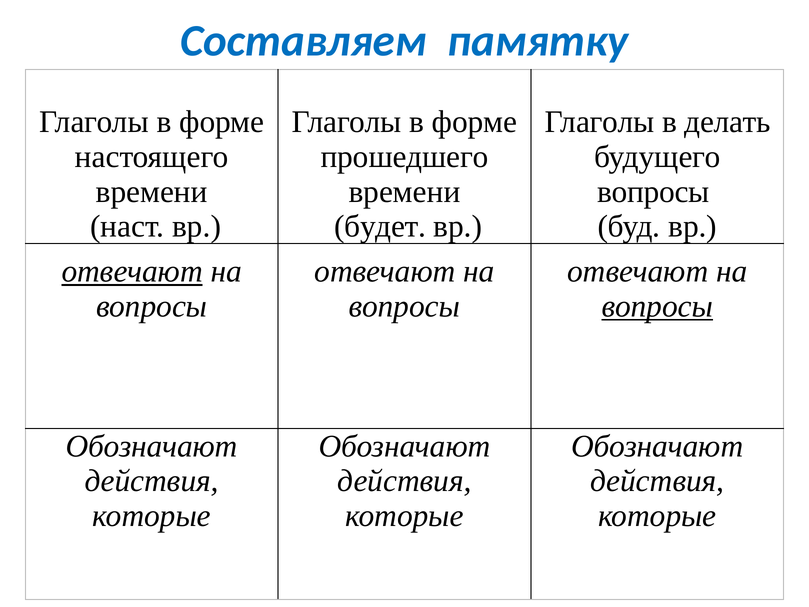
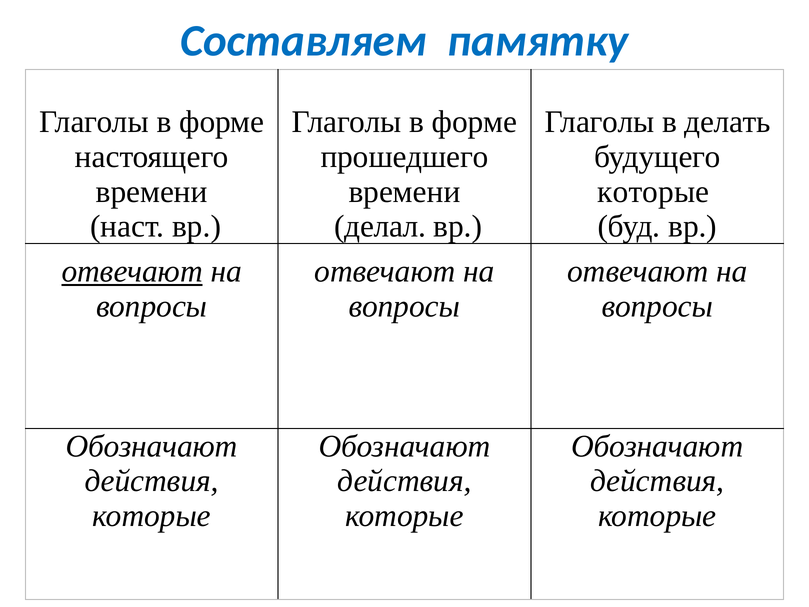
вопросы: вопросы -> которые (653, 192)
будет: будет -> делал (380, 226)
вопросы underline: present -> none (657, 306)
